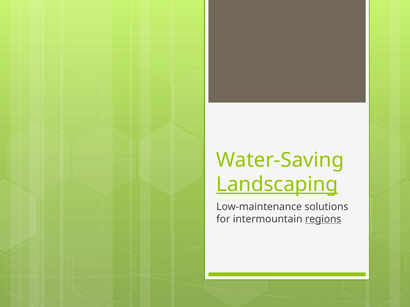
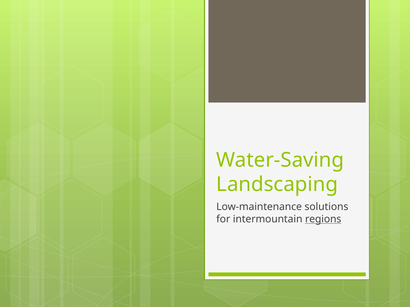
Landscaping underline: present -> none (277, 185)
